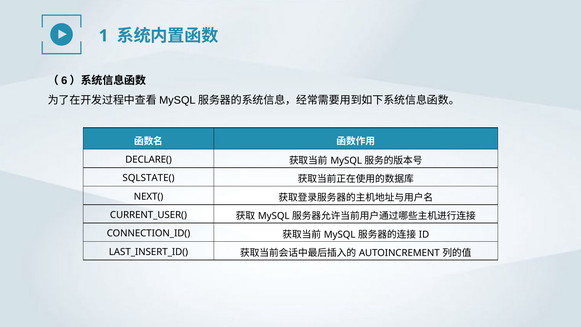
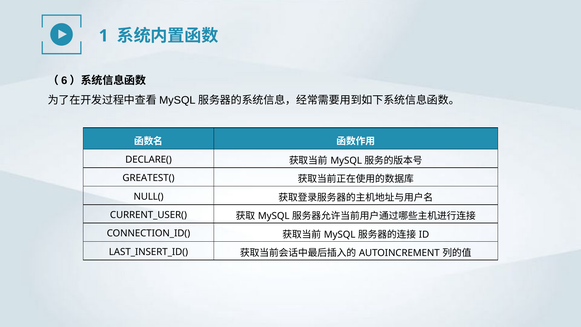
SQLSTATE(: SQLSTATE( -> GREATEST( (149, 178)
NEXT(: NEXT( -> NULL( (149, 196)
